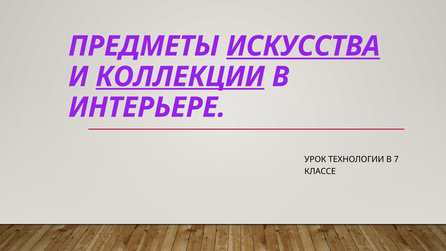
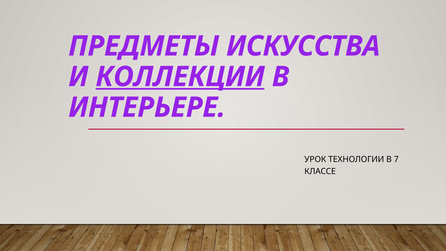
ИСКУССТВА underline: present -> none (303, 46)
